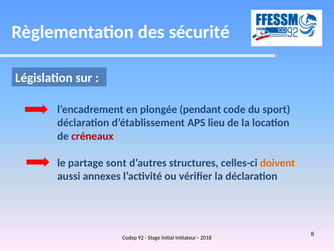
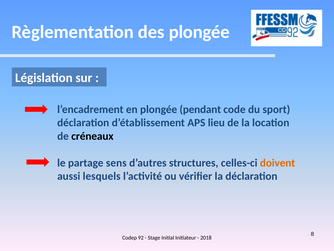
des sécurité: sécurité -> plongée (199, 32)
créneaux colour: red -> black (92, 136)
sont: sont -> sens (116, 163)
annexes: annexes -> lesquels (102, 176)
